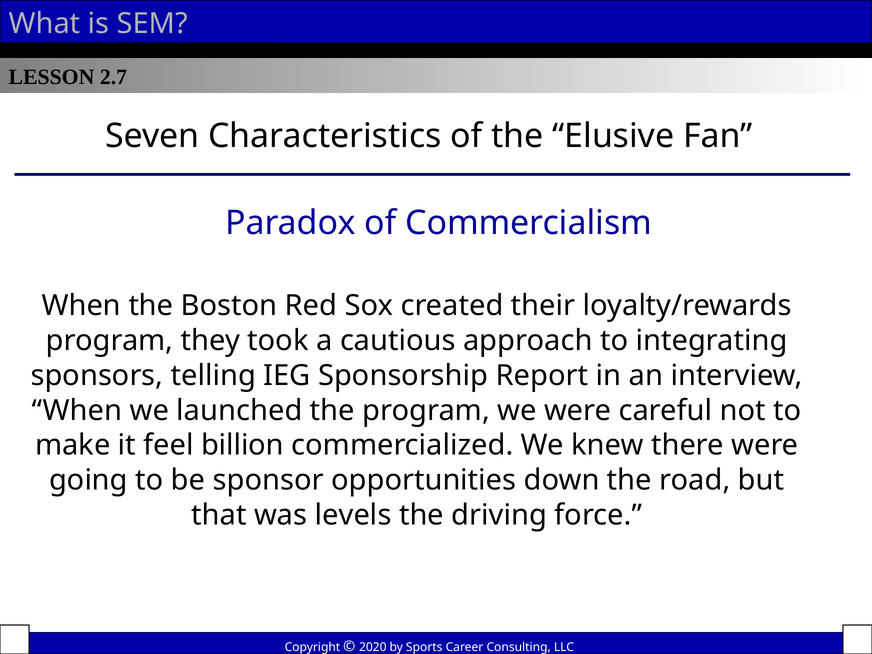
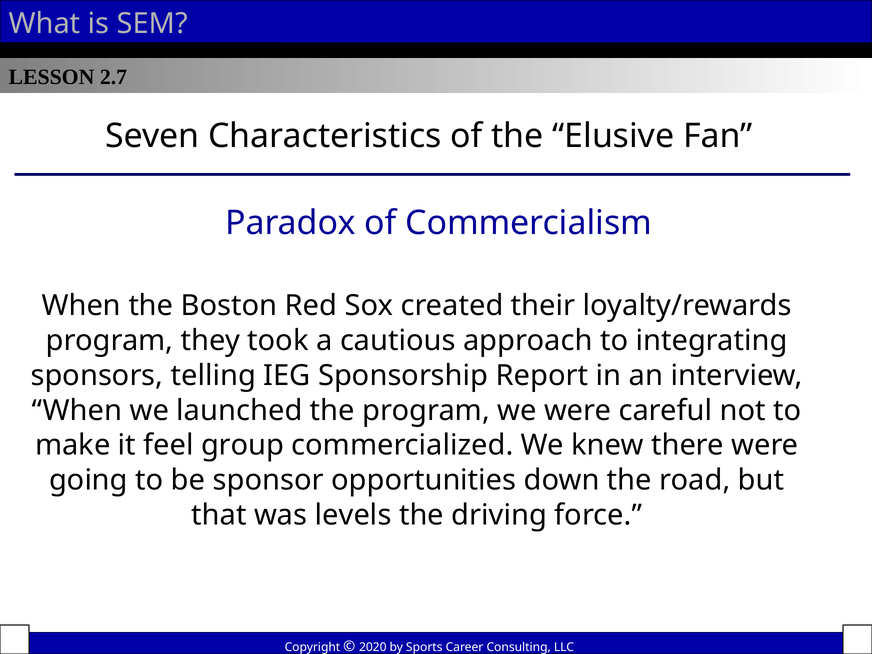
billion: billion -> group (243, 445)
